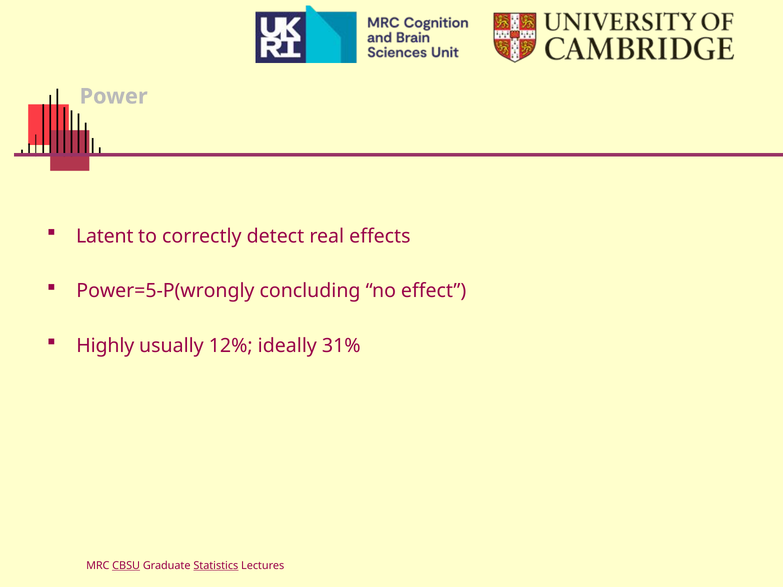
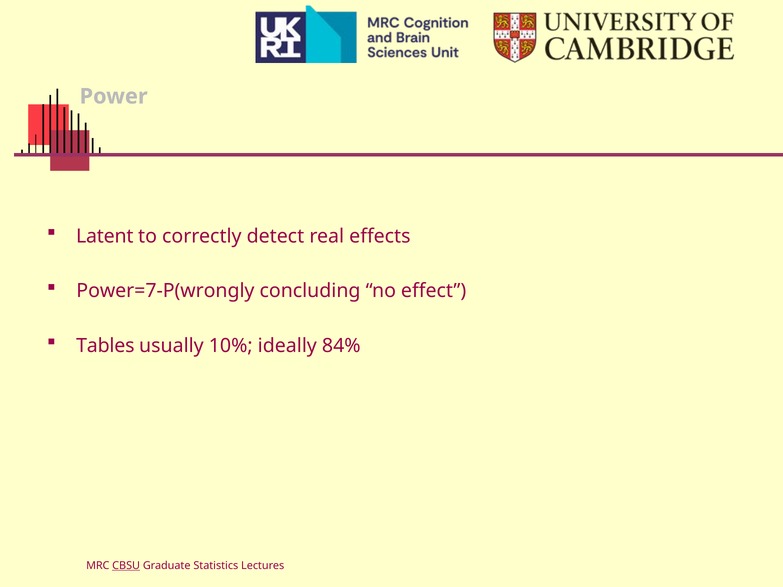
Power=5-P(wrongly: Power=5-P(wrongly -> Power=7-P(wrongly (165, 291)
Highly: Highly -> Tables (105, 346)
12%: 12% -> 10% (231, 346)
31%: 31% -> 84% (341, 346)
Statistics underline: present -> none (216, 566)
